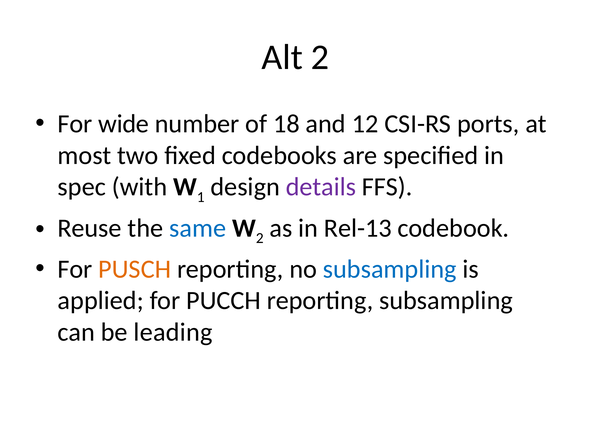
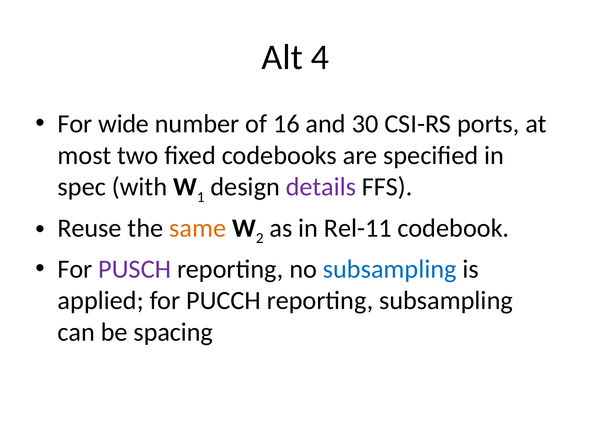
Alt 2: 2 -> 4 (320, 57)
18: 18 -> 16 (286, 124)
12: 12 -> 30 (365, 124)
same colour: blue -> orange (198, 228)
Rel-13: Rel-13 -> Rel-11 (358, 228)
PUSCH colour: orange -> purple (135, 269)
leading: leading -> spacing (173, 332)
